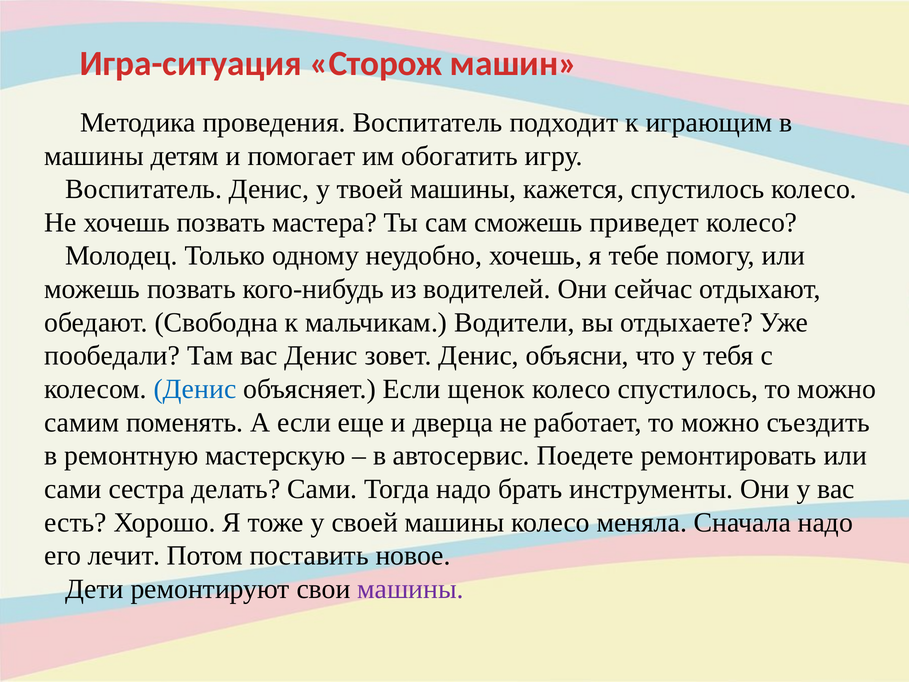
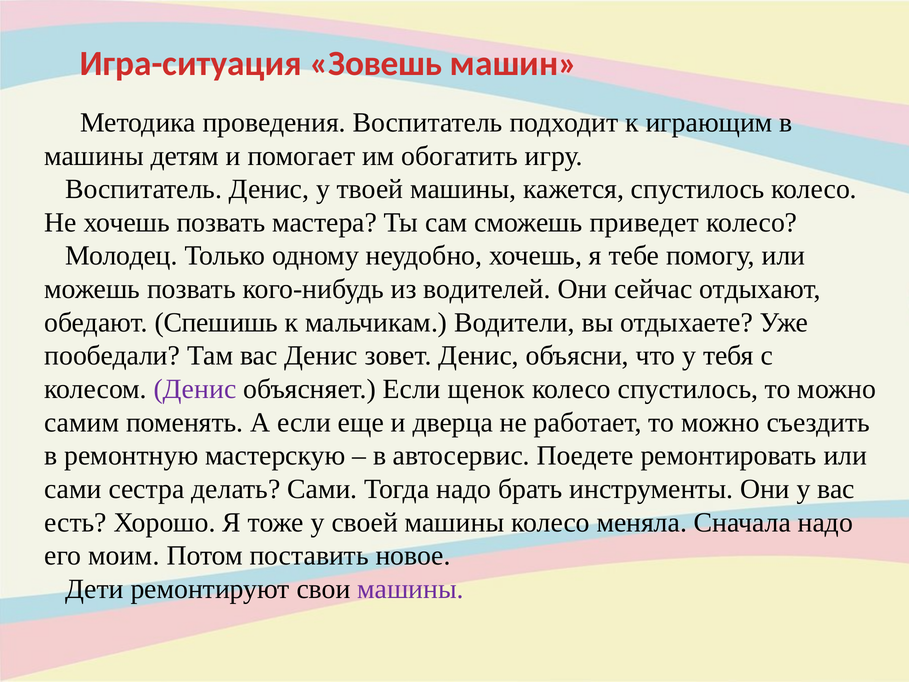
Сторож: Сторож -> Зовешь (376, 64)
Свободна: Свободна -> Спешишь (216, 322)
Денис colour: blue -> purple (195, 389)
лечит: лечит -> моим (124, 556)
